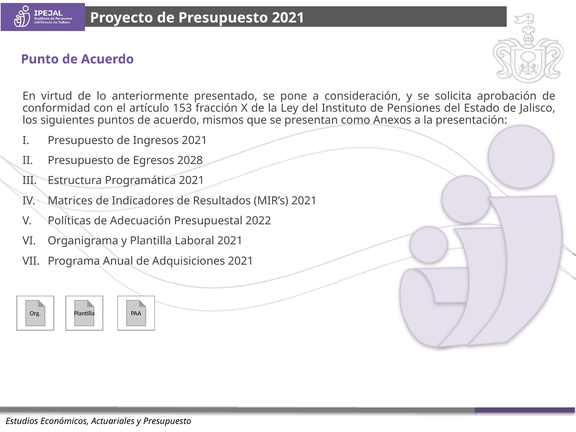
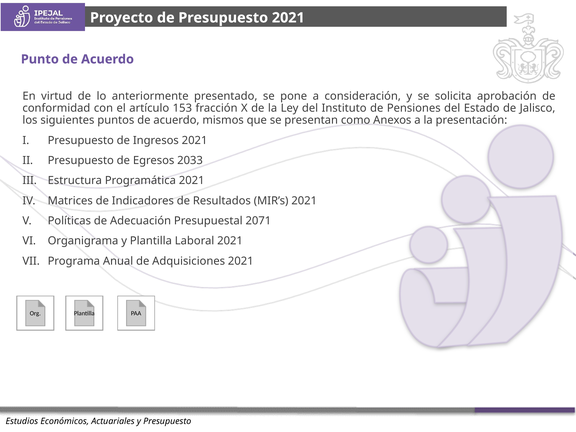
2028: 2028 -> 2033 (190, 160)
2022: 2022 -> 2071 (258, 221)
